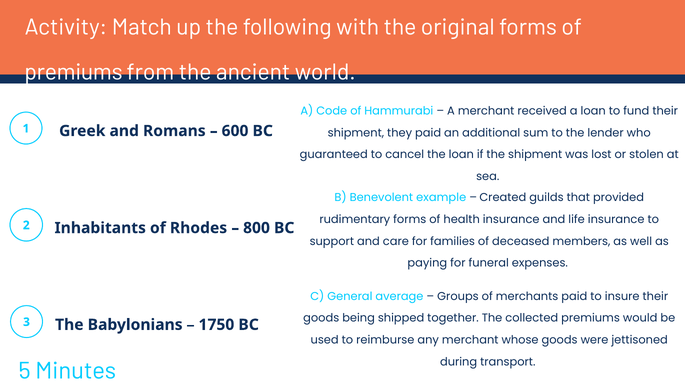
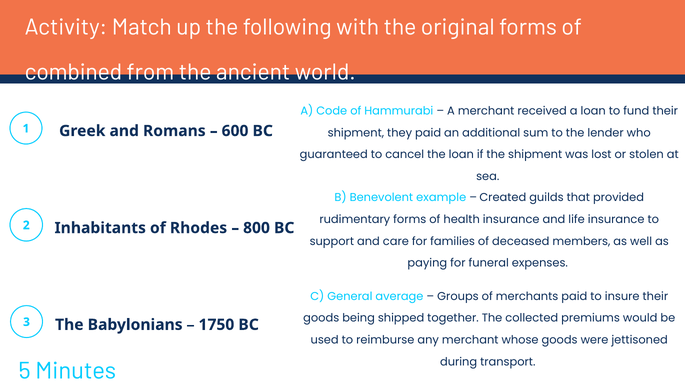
premiums: premiums -> combined (73, 72)
